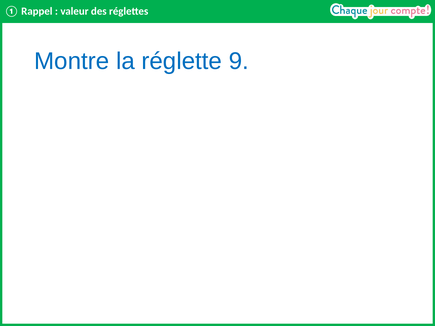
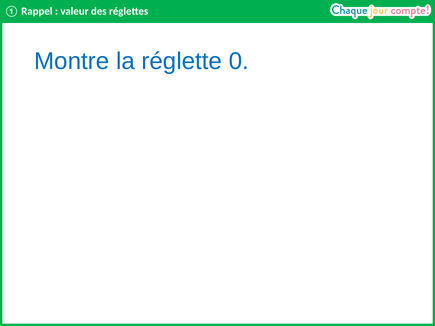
9: 9 -> 0 (239, 61)
